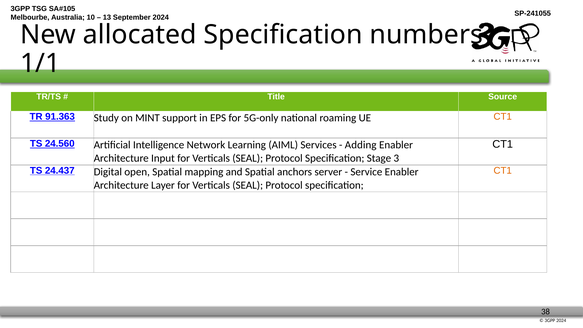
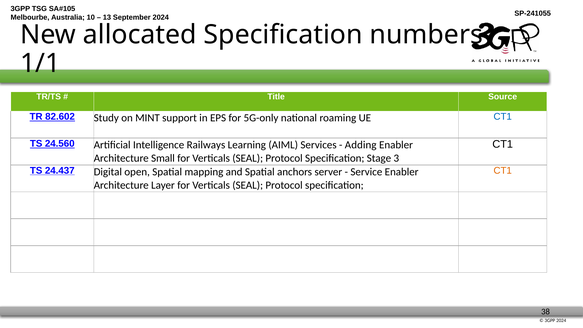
91.363: 91.363 -> 82.602 (60, 117)
CT1 colour: orange -> blue (503, 117)
Network: Network -> Railways (206, 145)
Input: Input -> Small (163, 158)
